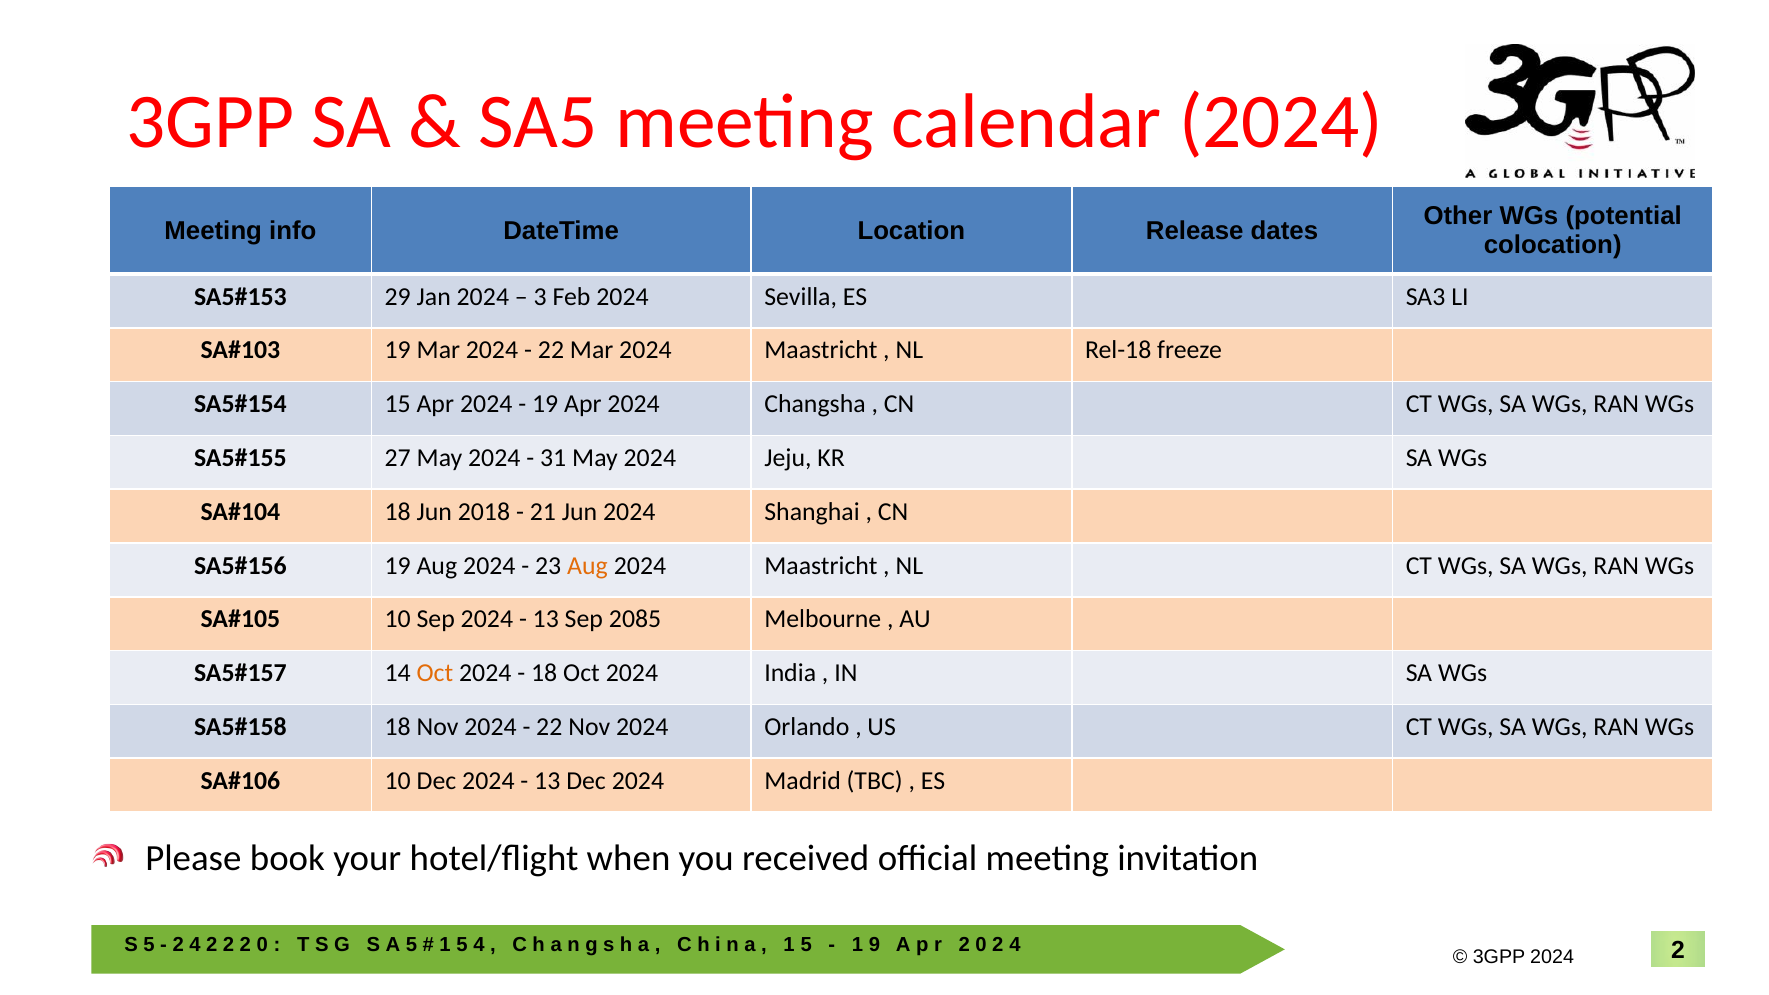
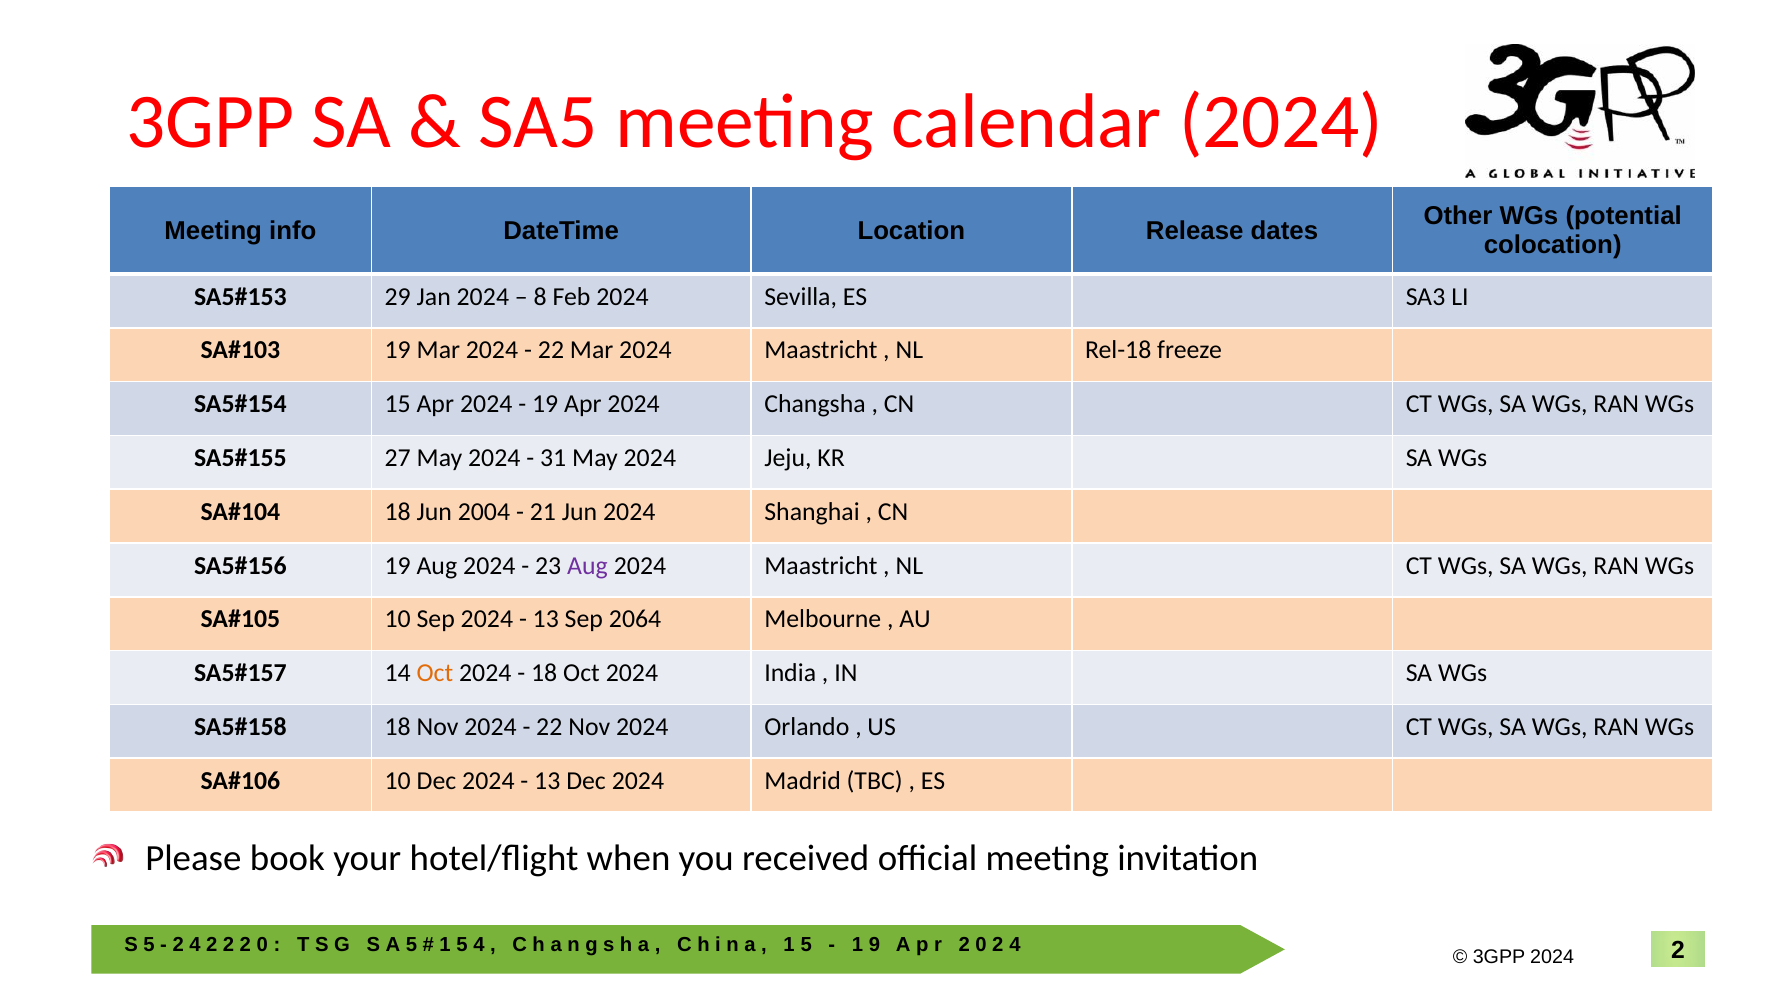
3: 3 -> 8 (540, 297)
2018: 2018 -> 2004 (484, 512)
Aug colour: orange -> purple (587, 566)
2085: 2085 -> 2064 (635, 619)
